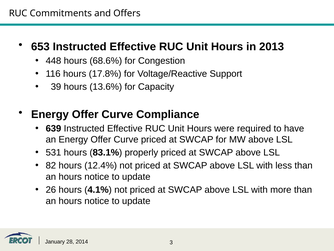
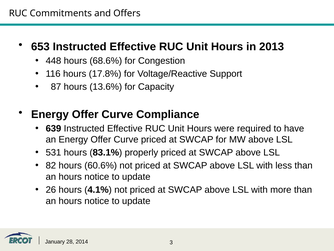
39: 39 -> 87 (56, 87)
12.4%: 12.4% -> 60.6% (101, 165)
